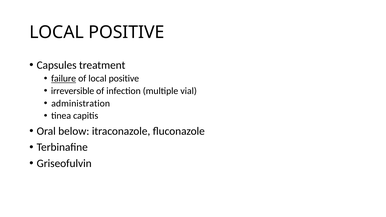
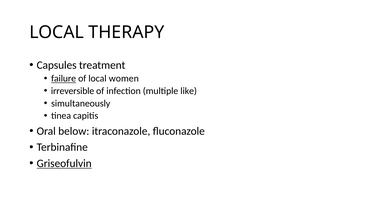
POSITIVE: POSITIVE -> THERAPY (126, 32)
of local positive: positive -> women (124, 79)
vial: vial -> like (189, 91)
administration: administration -> simultaneously (81, 103)
Griseofulvin underline: none -> present (64, 164)
